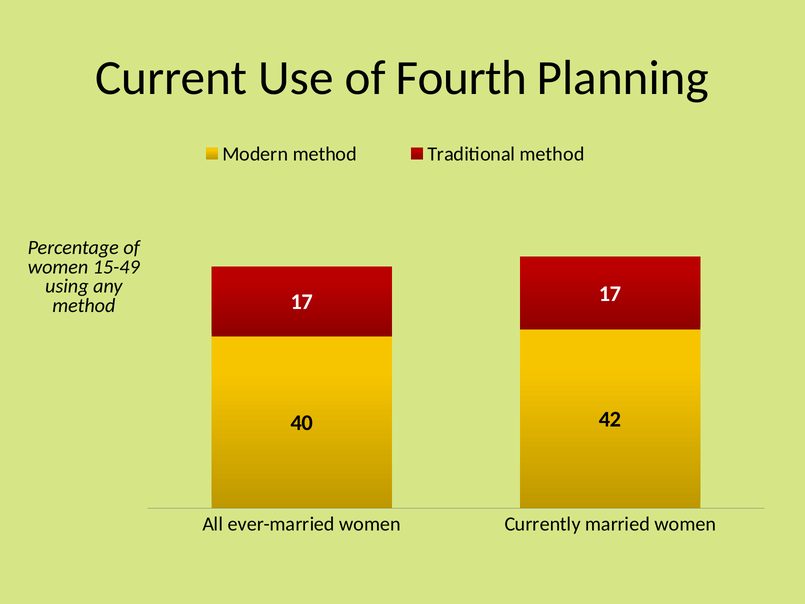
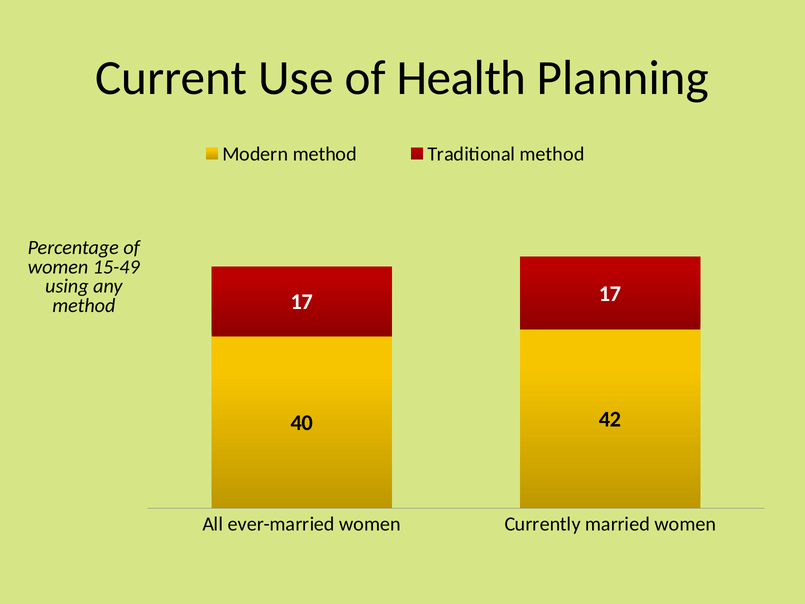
Fourth: Fourth -> Health (461, 78)
